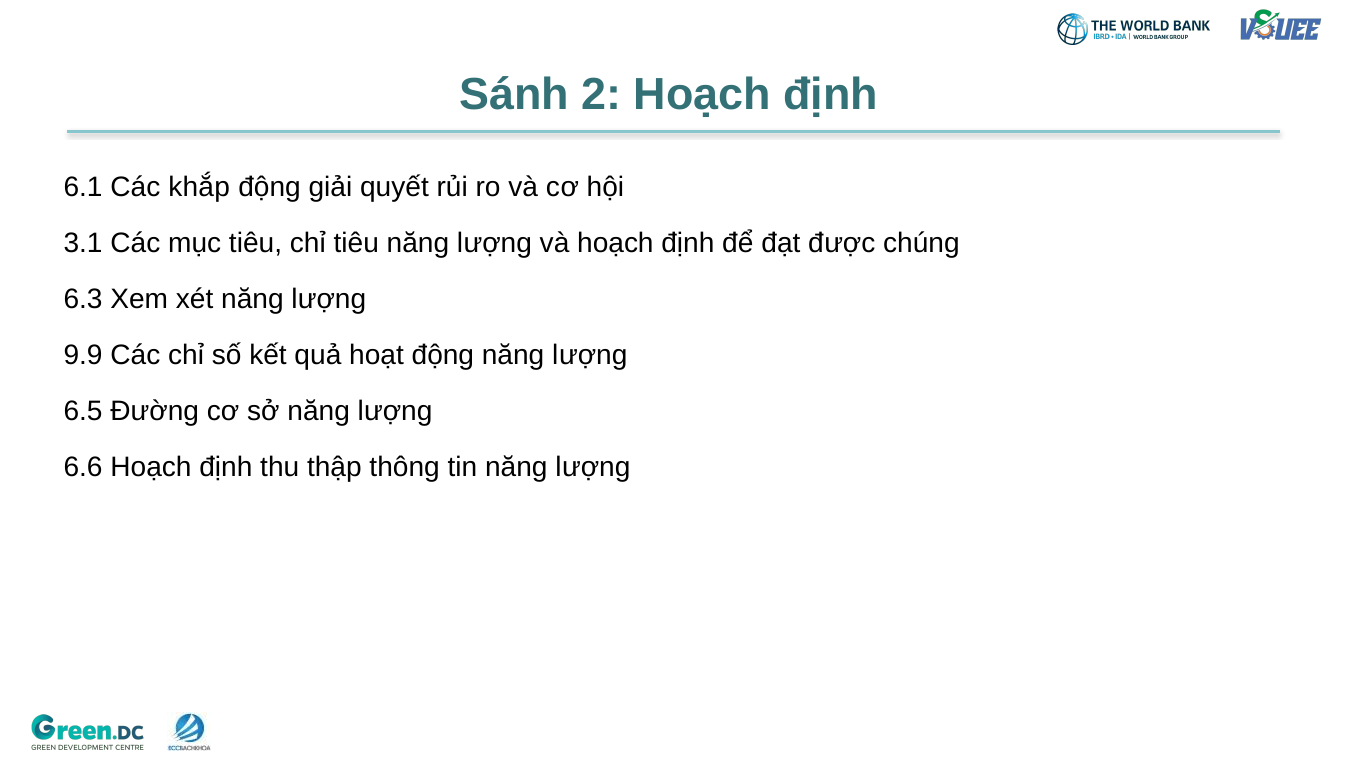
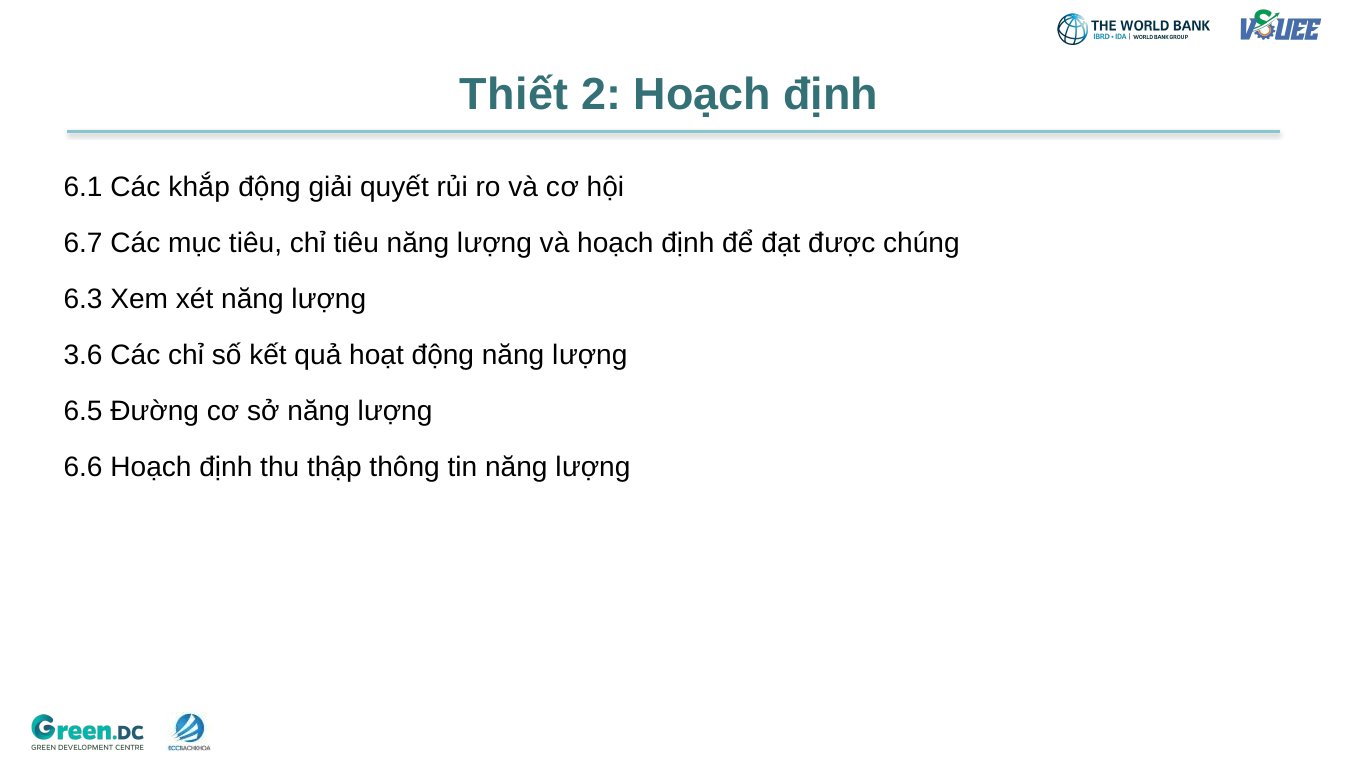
Sánh: Sánh -> Thiết (514, 95)
3.1: 3.1 -> 6.7 (83, 243)
9.9: 9.9 -> 3.6 (83, 355)
